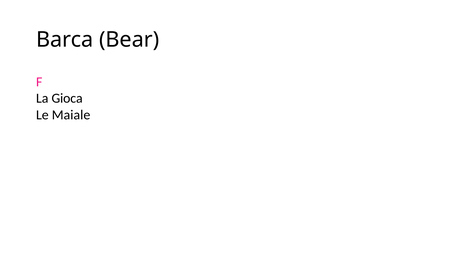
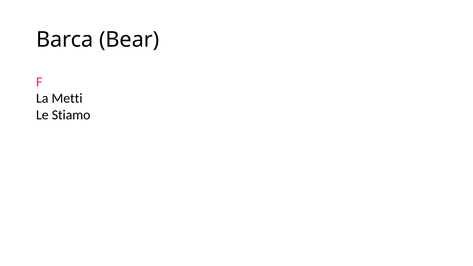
Gioca: Gioca -> Metti (67, 98)
Maiale: Maiale -> Stiamo (71, 115)
